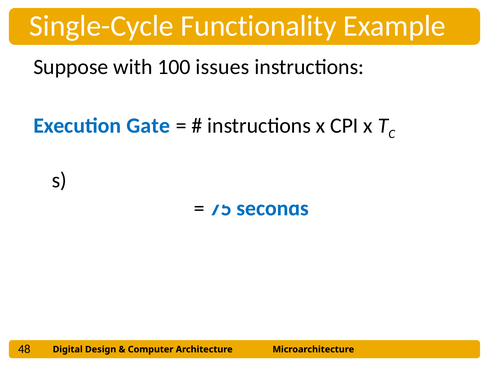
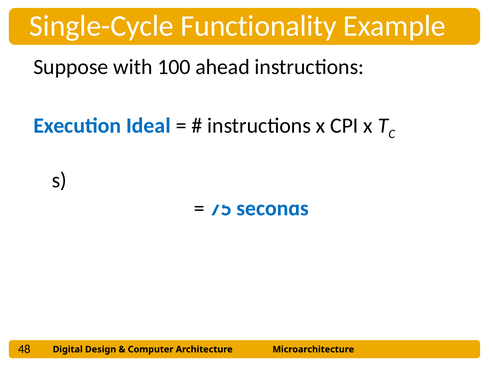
issues: issues -> ahead (223, 67)
Gate: Gate -> Ideal (148, 126)
